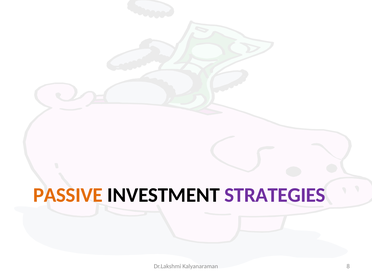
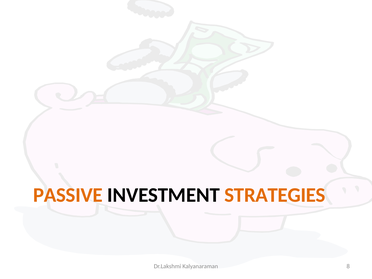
STRATEGIES colour: purple -> orange (275, 195)
